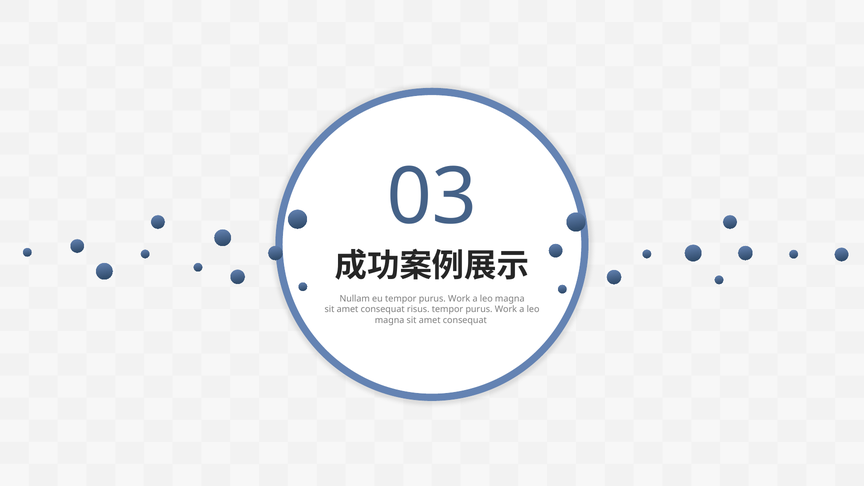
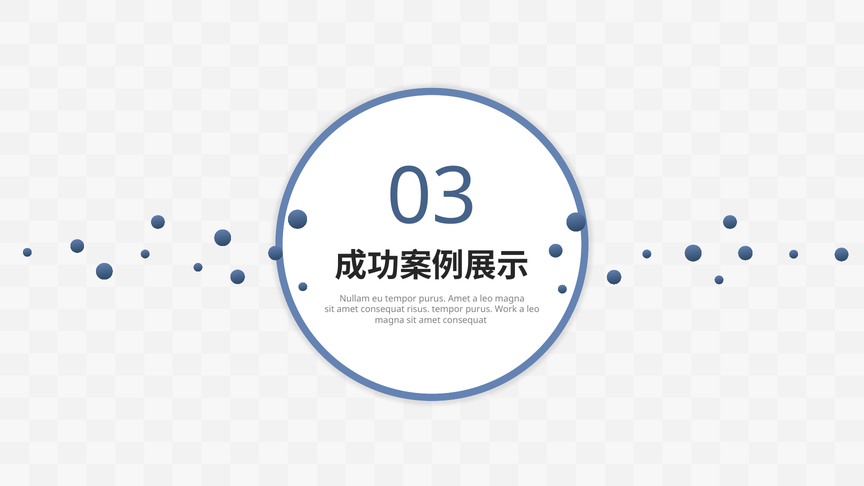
eu tempor purus Work: Work -> Amet (459, 299)
